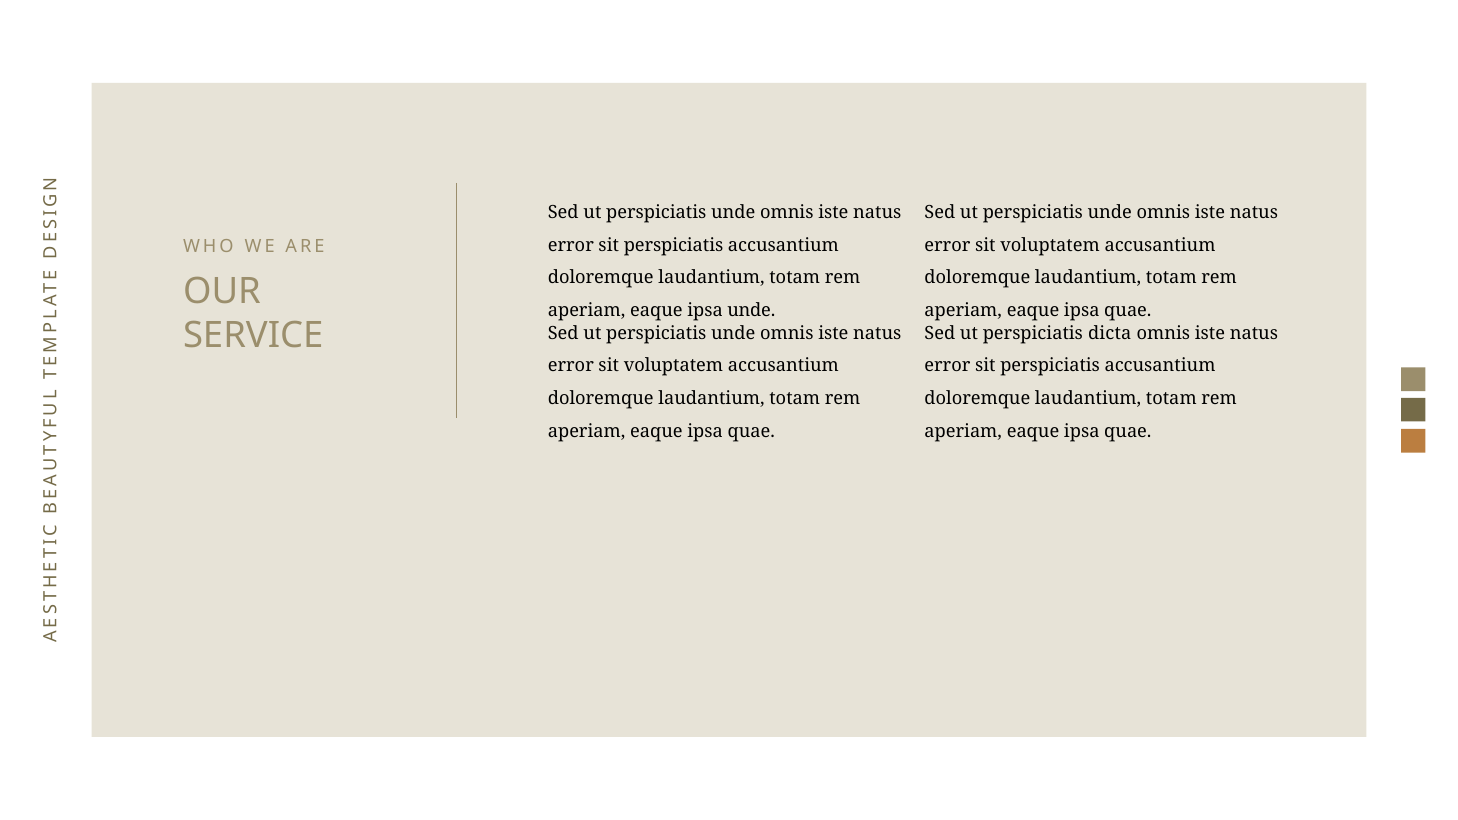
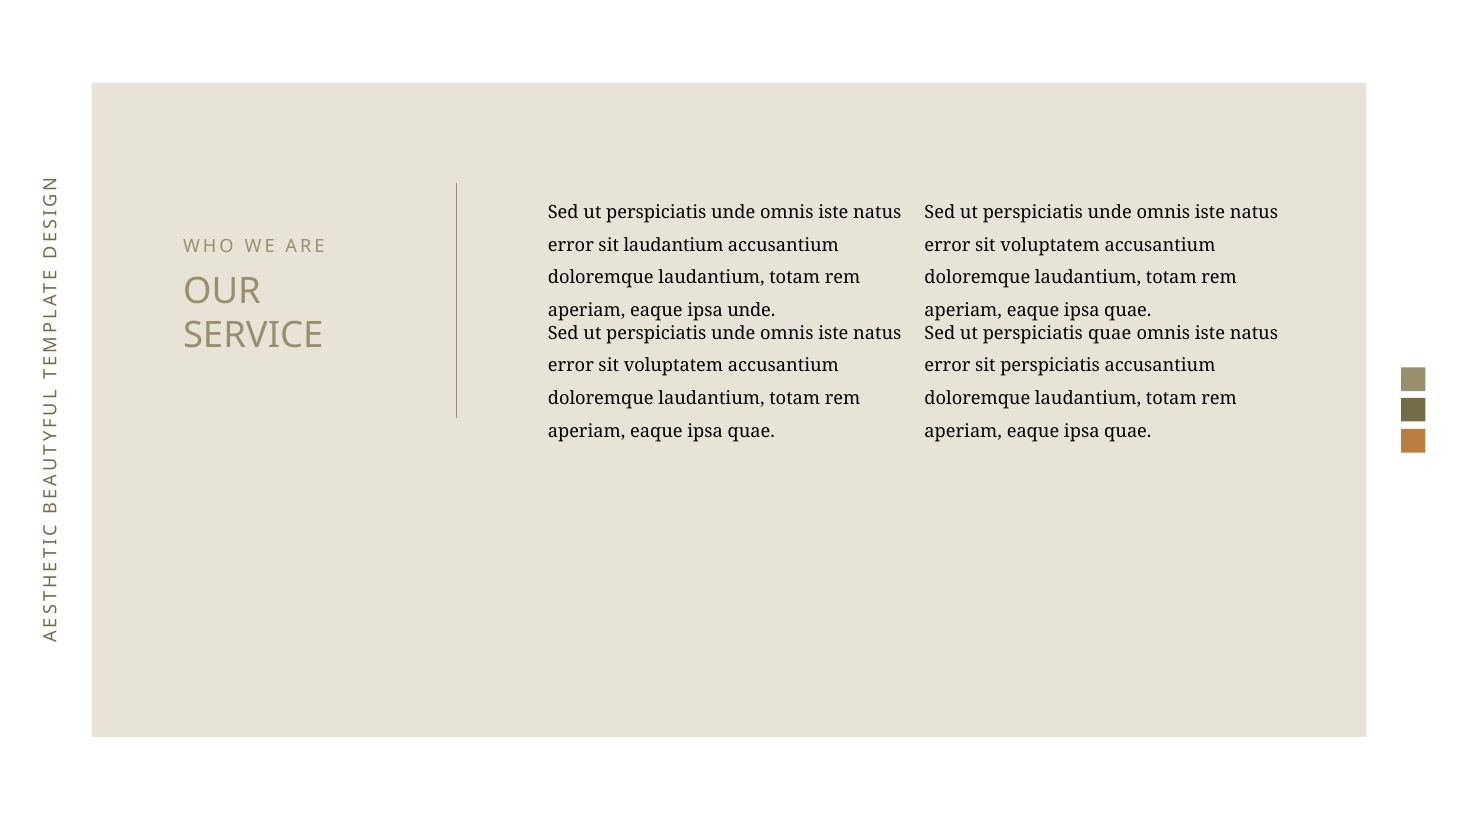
perspiciatis: perspiciatis -> laudantium (674, 245)
perspiciatis dicta: dicta -> quae (1110, 333)
